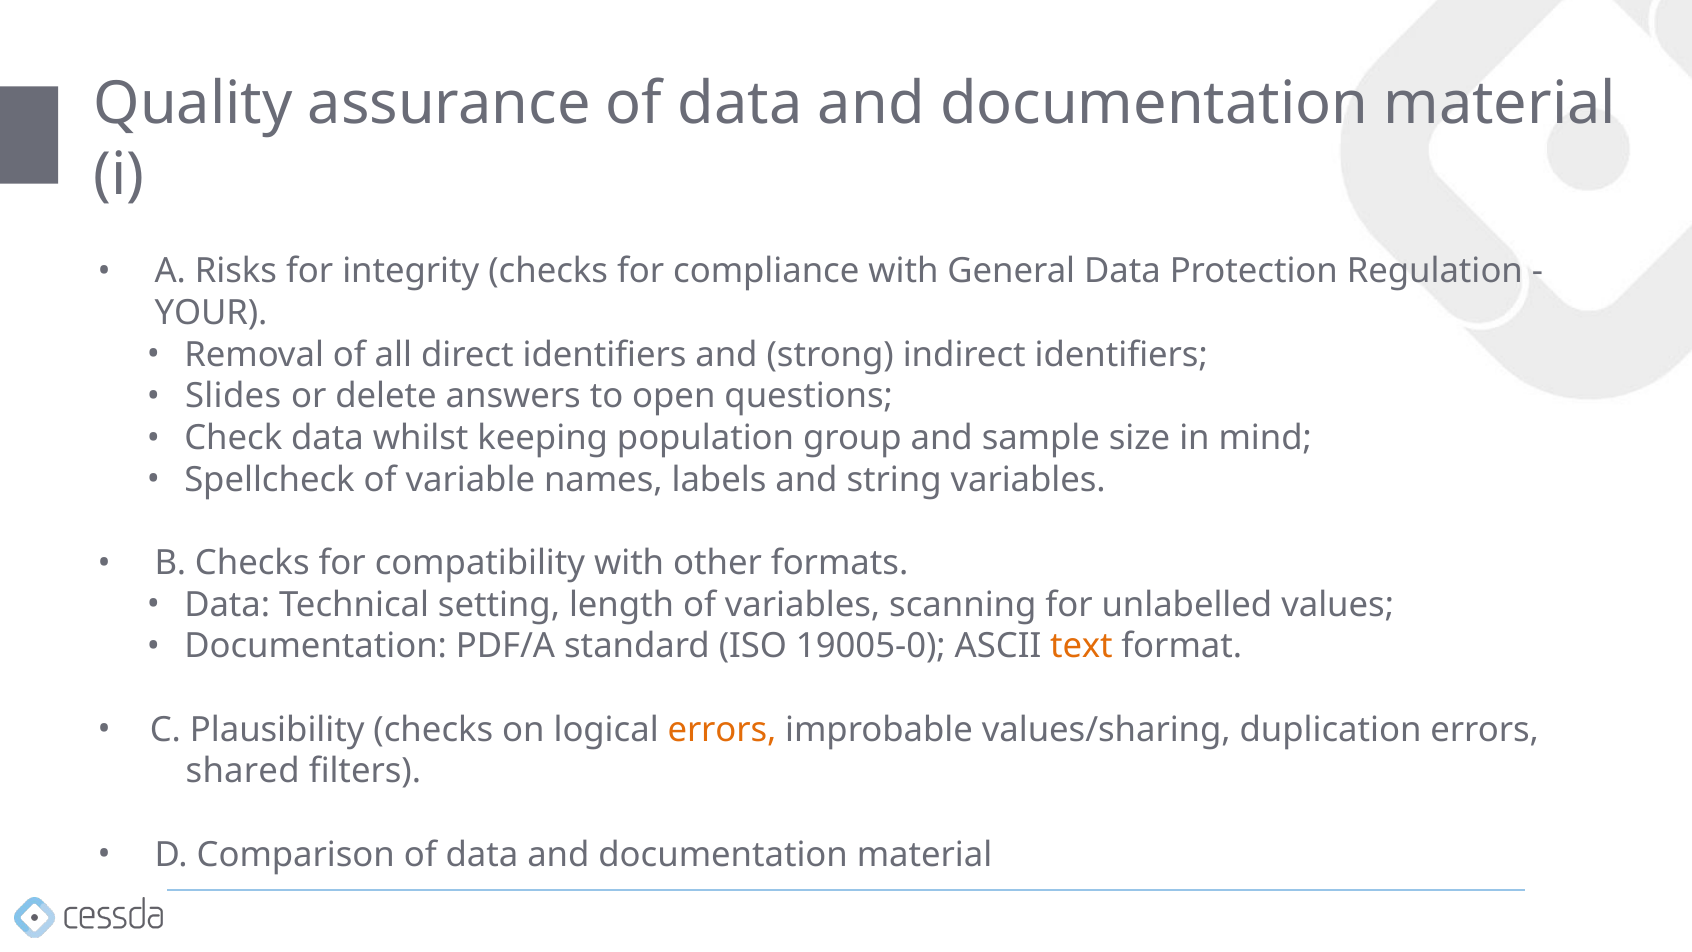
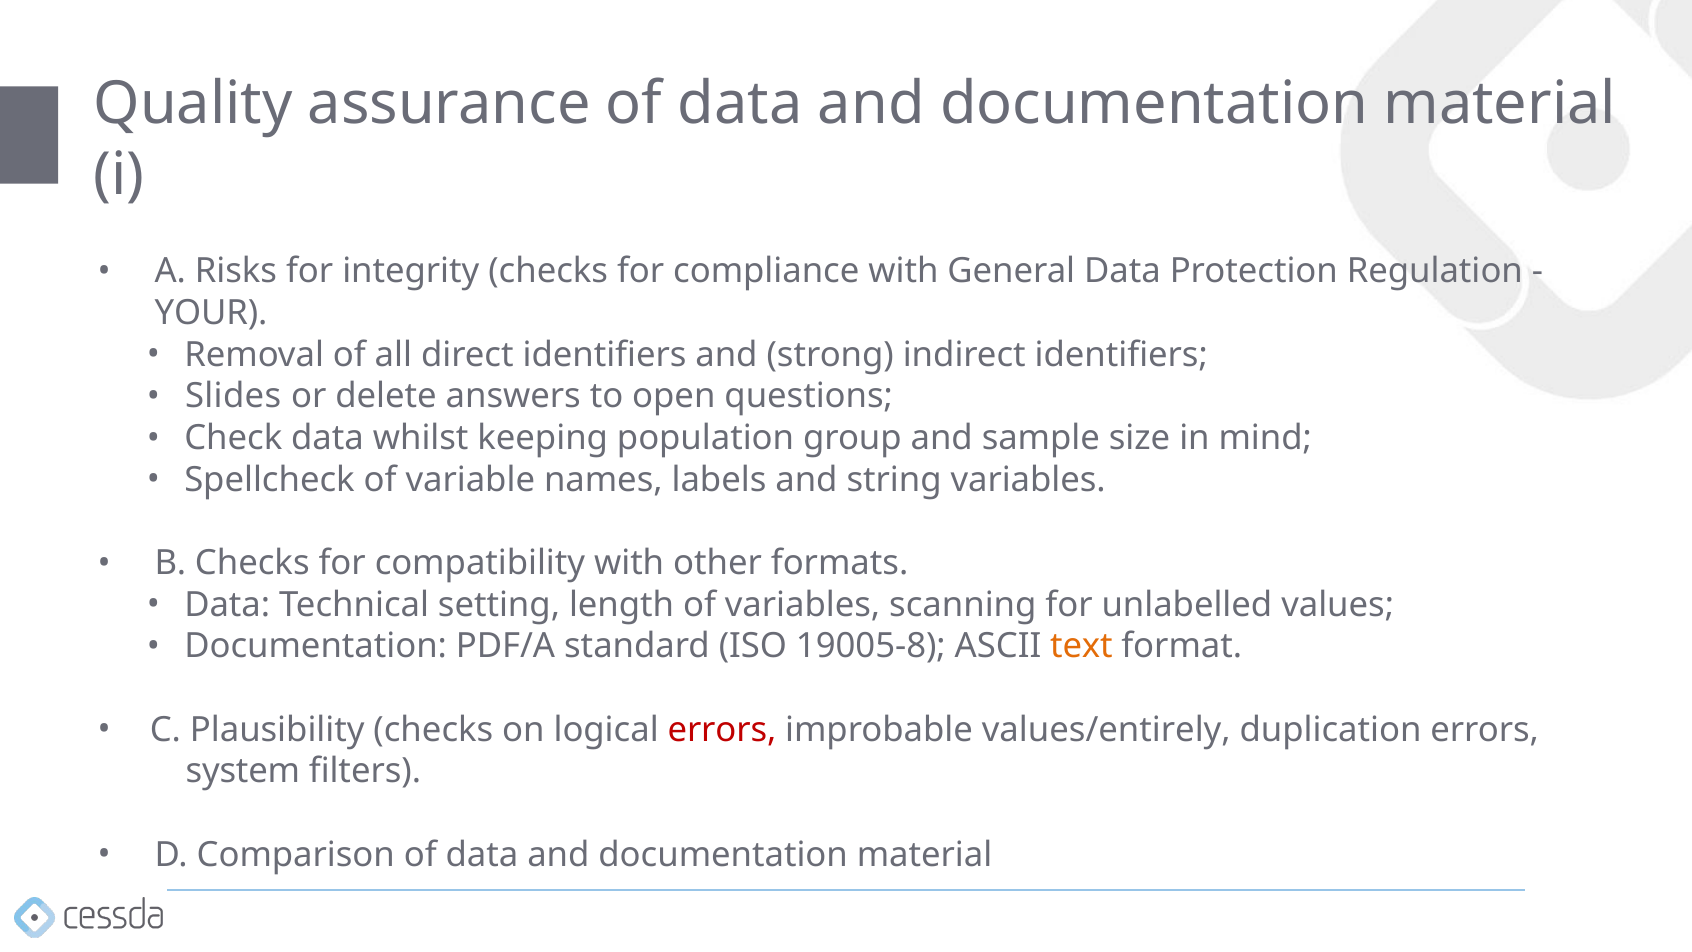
19005-0: 19005-0 -> 19005-8 (871, 646)
errors colour: orange -> red (722, 730)
values/sharing: values/sharing -> values/entirely (1106, 730)
shared: shared -> system (243, 771)
